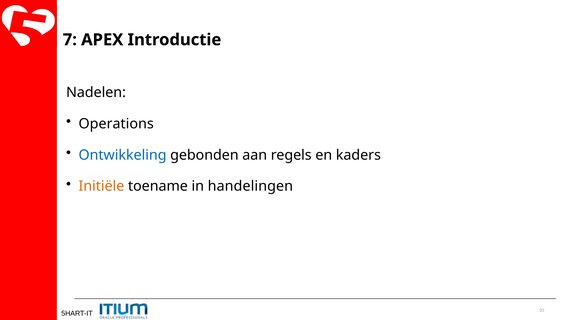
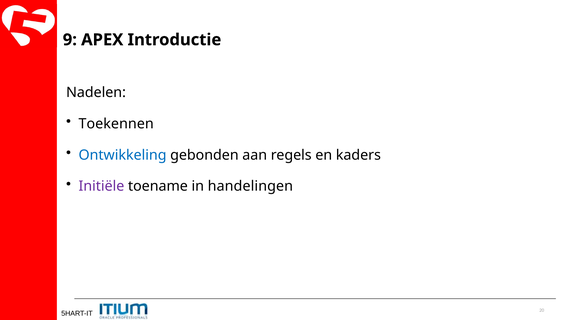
7: 7 -> 9 (70, 40)
Operations: Operations -> Toekennen (116, 124)
Initiële colour: orange -> purple (101, 186)
